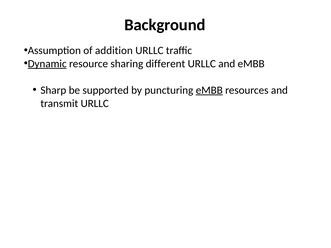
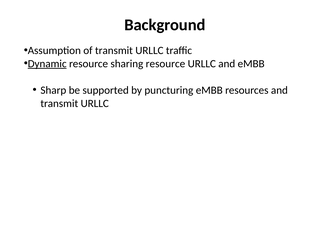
of addition: addition -> transmit (114, 51)
sharing different: different -> resource (165, 64)
eMBB underline: present -> none (209, 90)
